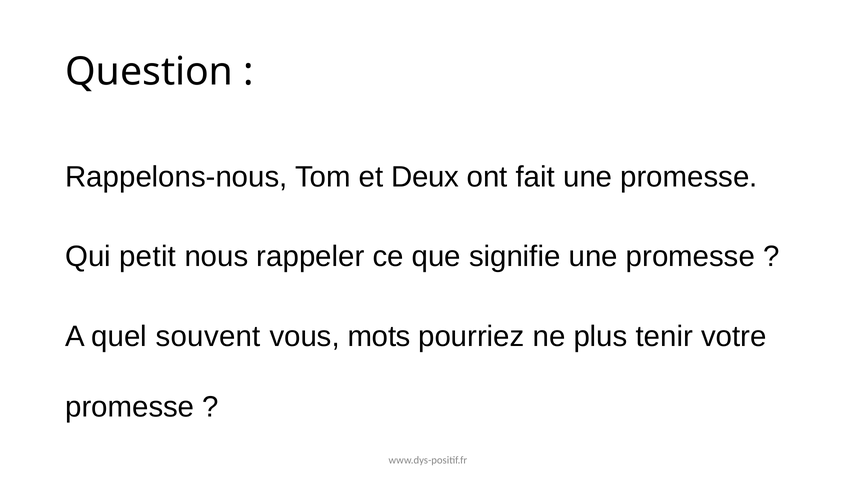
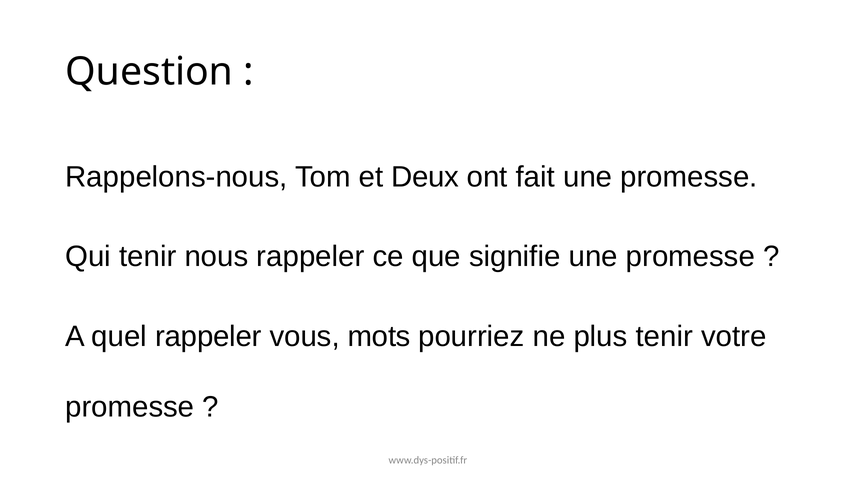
Qui petit: petit -> tenir (148, 256)
quel souvent: souvent -> rappeler (208, 336)
